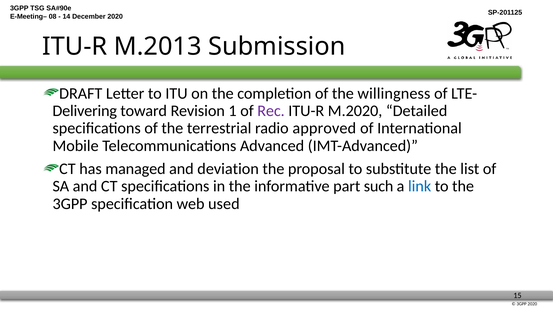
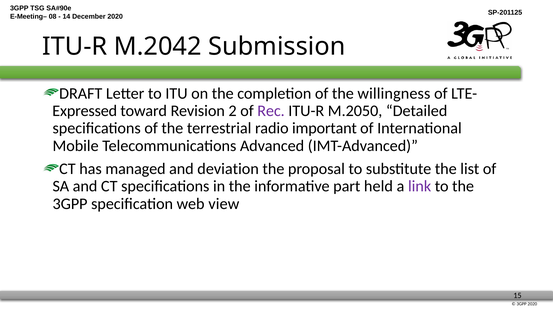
M.2013: M.2013 -> M.2042 (158, 46)
Delivering: Delivering -> Expressed (85, 111)
1: 1 -> 2 (233, 111)
M.2020: M.2020 -> M.2050 (355, 111)
approved: approved -> important (324, 128)
such: such -> held (378, 186)
link colour: blue -> purple (420, 186)
used: used -> view (224, 204)
